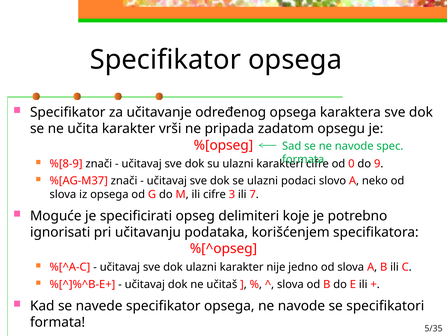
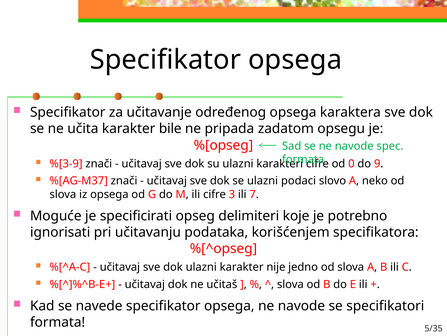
vrši: vrši -> bile (170, 129)
%[8-9: %[8-9 -> %[3-9 (66, 163)
